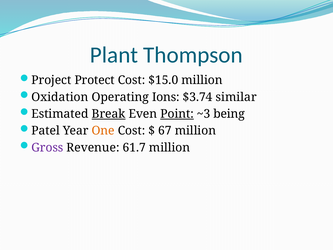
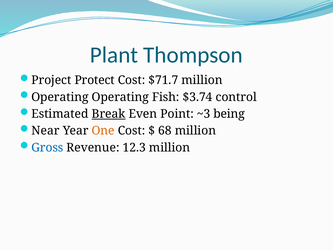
$15.0: $15.0 -> $71.7 (163, 80)
Oxidation: Oxidation -> Operating (60, 97)
Ions: Ions -> Fish (166, 97)
similar: similar -> control (236, 97)
Point underline: present -> none (177, 114)
Patel: Patel -> Near (46, 131)
67: 67 -> 68 (165, 131)
Gross colour: purple -> blue (47, 147)
61.7: 61.7 -> 12.3 (134, 147)
